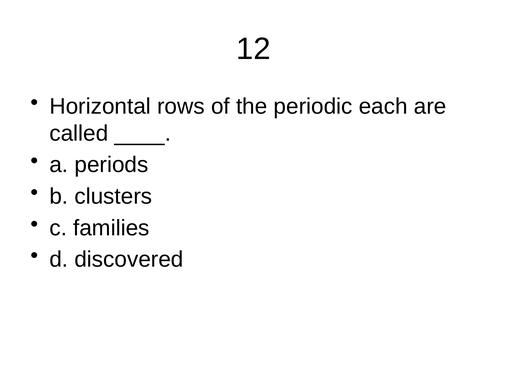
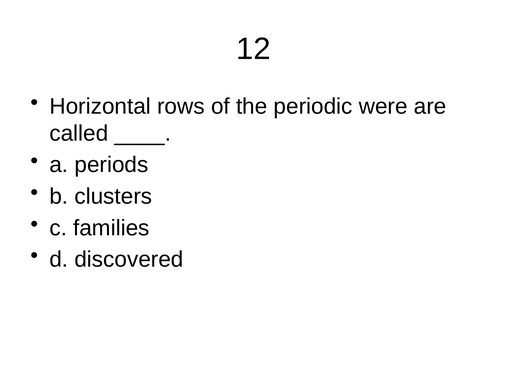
each: each -> were (383, 106)
